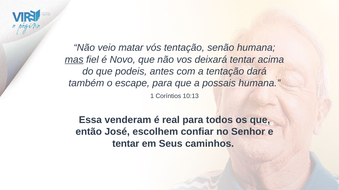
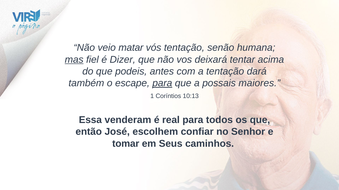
Novo: Novo -> Dizer (123, 60)
para underline: none -> present (162, 83)
possais humana: humana -> maiores (259, 83)
tentar: tentar -> tomar (126, 144)
